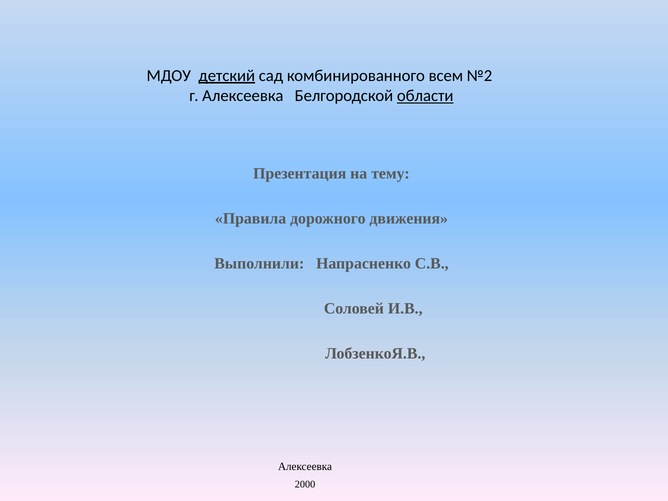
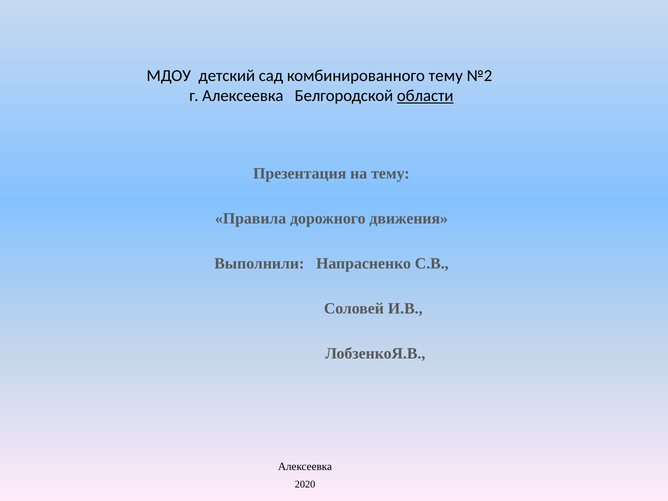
детский underline: present -> none (227, 76)
комбинированного всем: всем -> тему (446, 76)
2000: 2000 -> 2020 (305, 484)
